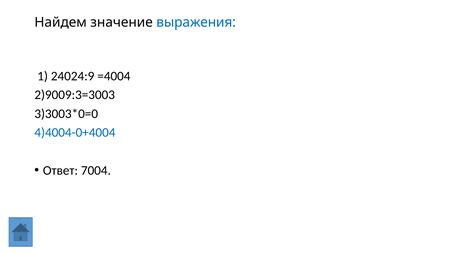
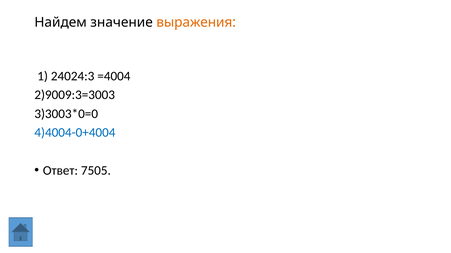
выражения colour: blue -> orange (196, 22)
24024:9: 24024:9 -> 24024:3 (73, 76)
7004: 7004 -> 7505 (96, 171)
